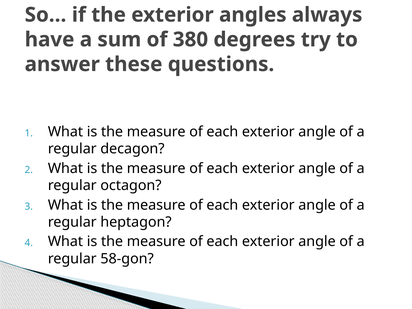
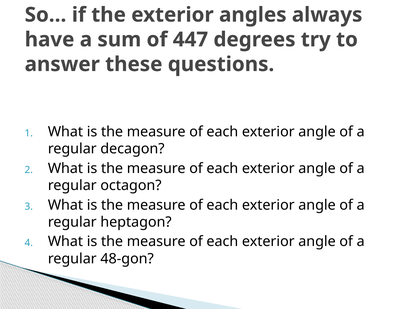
380: 380 -> 447 (190, 40)
58-gon: 58-gon -> 48-gon (127, 259)
